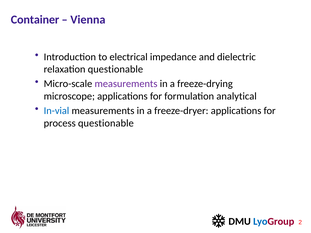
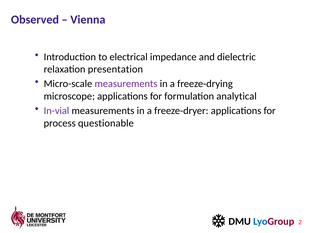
Container: Container -> Observed (35, 20)
relaxation questionable: questionable -> presentation (115, 69)
In-vial colour: blue -> purple (56, 111)
